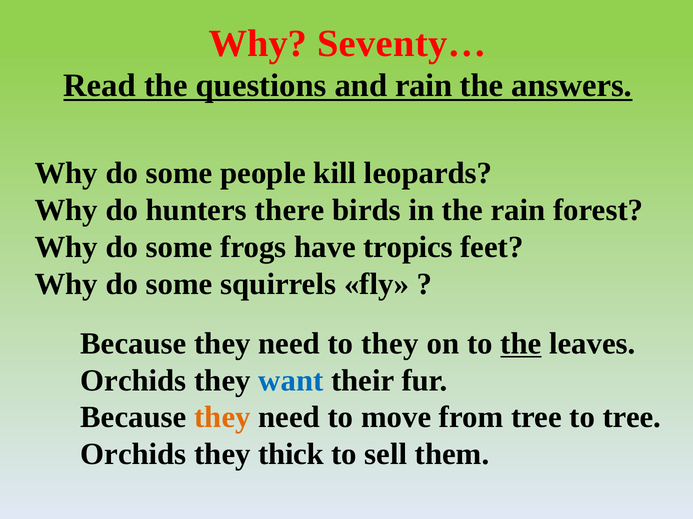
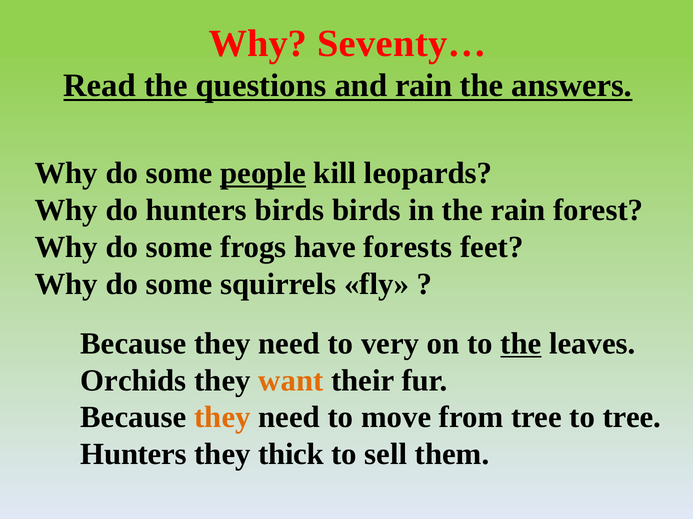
people underline: none -> present (263, 174)
hunters there: there -> birds (289, 211)
tropics: tropics -> forests (408, 247)
to they: they -> very (390, 344)
want colour: blue -> orange (291, 381)
Orchids: Orchids -> Hunters (134, 455)
